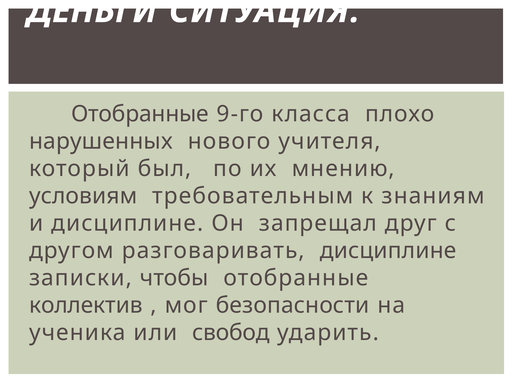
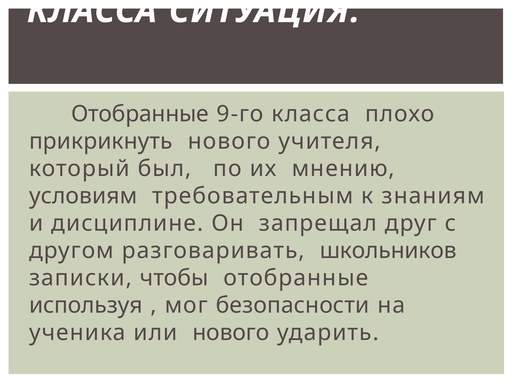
ДЕНЬГИ: ДЕНЬГИ -> КЛАССА (92, 11)
нарушенных: нарушенных -> прикрикнуть (101, 142)
разговаривать дисциплине: дисциплине -> школьников (388, 251)
коллектив: коллектив -> используя (86, 306)
или свобод: свобод -> нового (231, 333)
